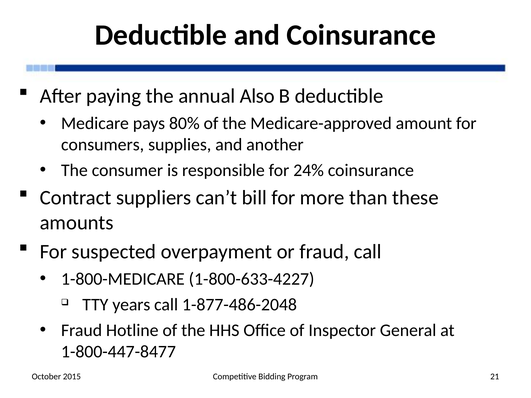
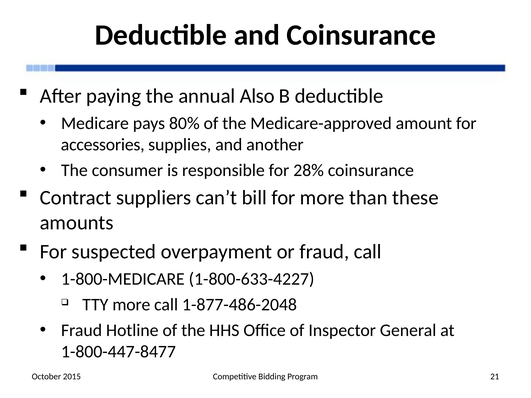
consumers: consumers -> accessories (103, 145)
24%: 24% -> 28% (309, 170)
TTY years: years -> more (131, 305)
